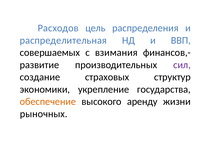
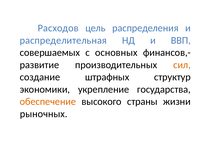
взимания: взимания -> основных (116, 52)
сил colour: purple -> orange (182, 65)
страховых: страховых -> штрафных (107, 77)
аренду: аренду -> страны (142, 101)
